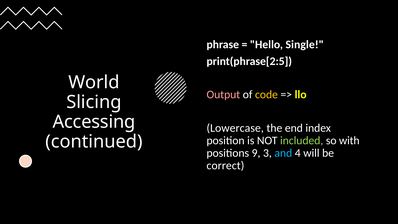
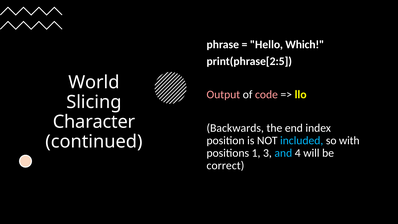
Single: Single -> Which (305, 45)
code colour: yellow -> pink (266, 95)
Accessing: Accessing -> Character (94, 122)
Lowercase: Lowercase -> Backwards (235, 128)
included colour: light green -> light blue (302, 140)
9: 9 -> 1 (256, 153)
